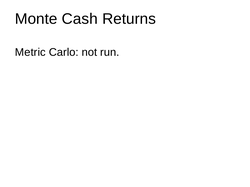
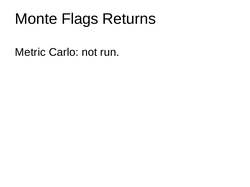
Cash: Cash -> Flags (80, 19)
